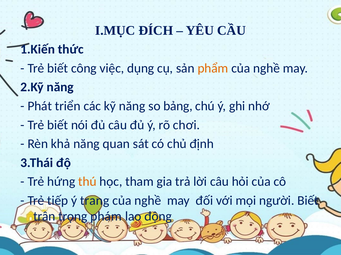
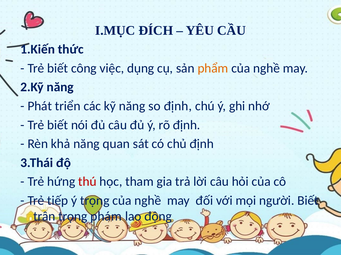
so bảng: bảng -> định (178, 106)
rõ chơi: chơi -> định (187, 125)
thú colour: orange -> red (87, 182)
ý trang: trang -> trọng (95, 201)
